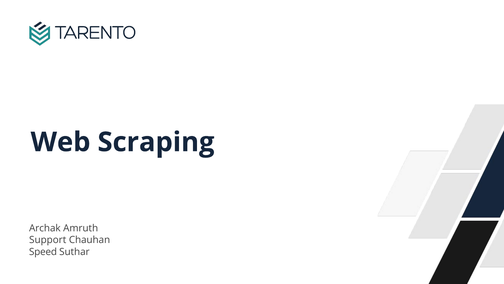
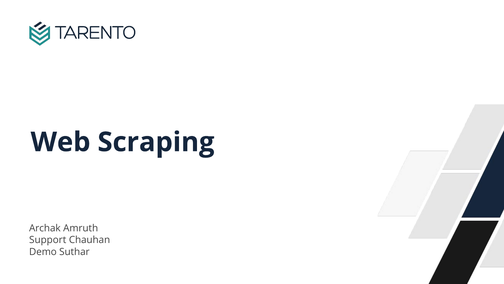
Speed: Speed -> Demo (43, 251)
